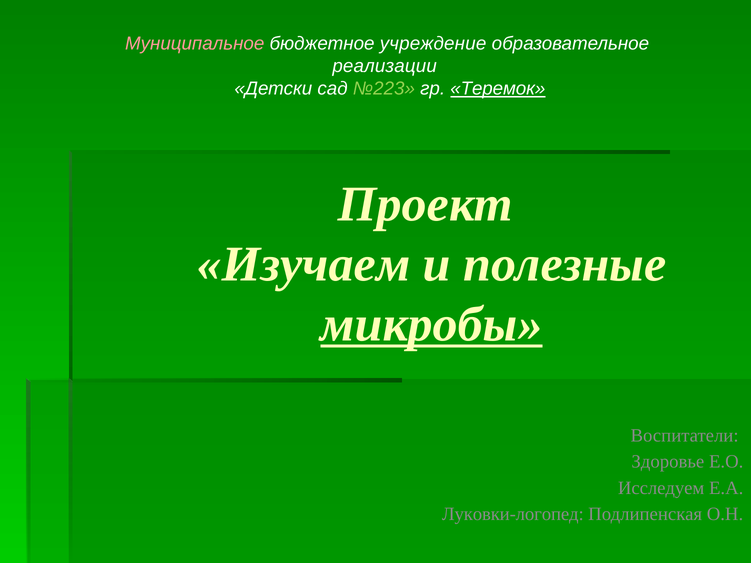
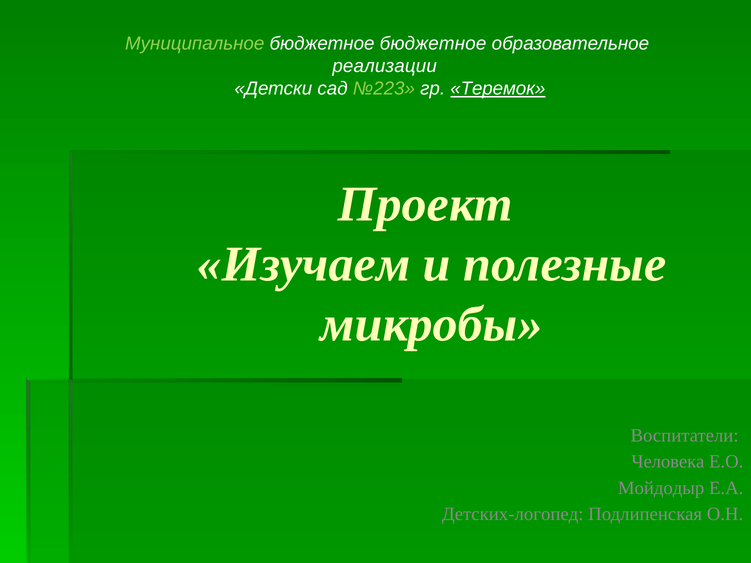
Муниципальное colour: pink -> light green (195, 44)
бюджетное учреждение: учреждение -> бюджетное (433, 44)
микробы underline: present -> none (432, 324)
Здоровье: Здоровье -> Человека (668, 462)
Исследуем: Исследуем -> Мойдодыр (661, 488)
Луковки-логопед: Луковки-логопед -> Детских-логопед (513, 515)
